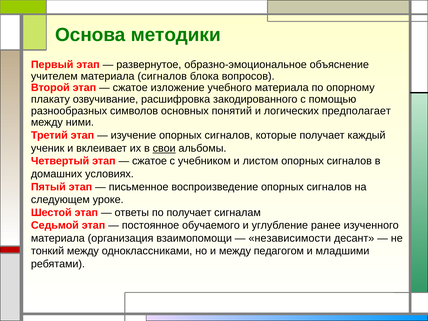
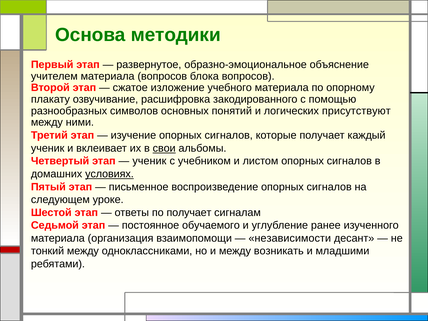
материала сигналов: сигналов -> вопросов (162, 76)
предполагает: предполагает -> присутствуют (356, 111)
сжатое: сжатое -> ученик (149, 161)
условиях underline: none -> present (109, 174)
педагогом: педагогом -> возникать (279, 251)
